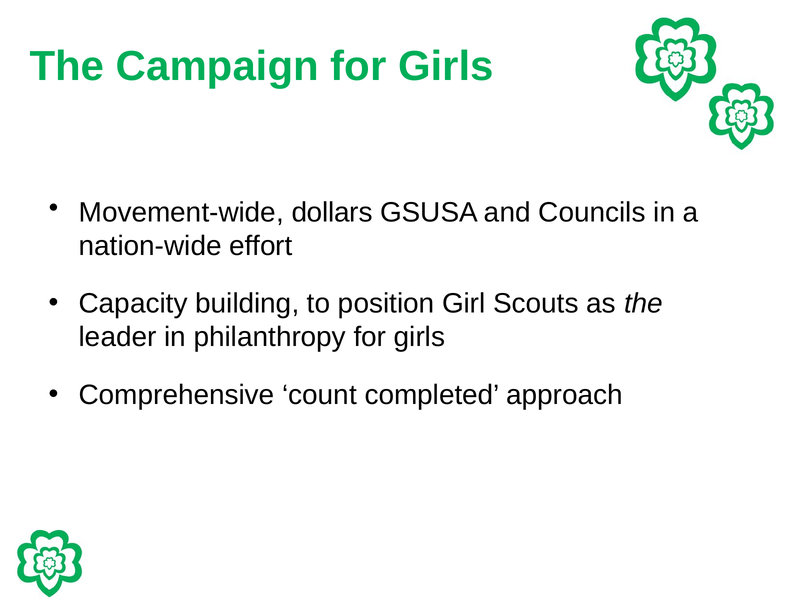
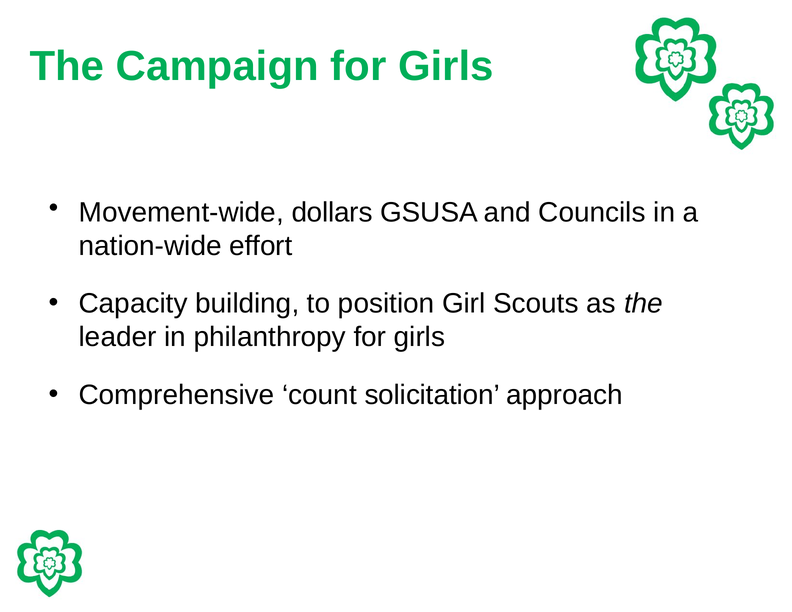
completed: completed -> solicitation (432, 395)
